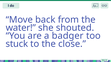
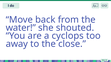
badger: badger -> cyclops (68, 36)
stuck: stuck -> away (17, 44)
